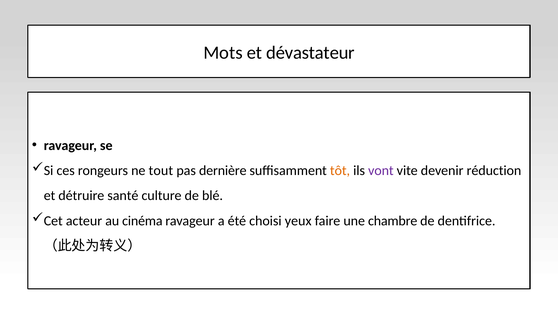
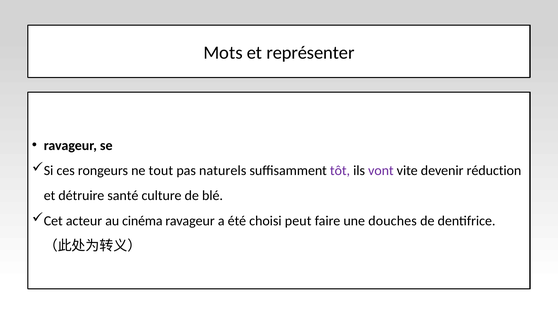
dévastateur: dévastateur -> représenter (310, 53)
dernière: dernière -> naturels (223, 170)
tôt colour: orange -> purple (340, 170)
yeux: yeux -> peut (298, 221)
chambre: chambre -> douches (393, 221)
